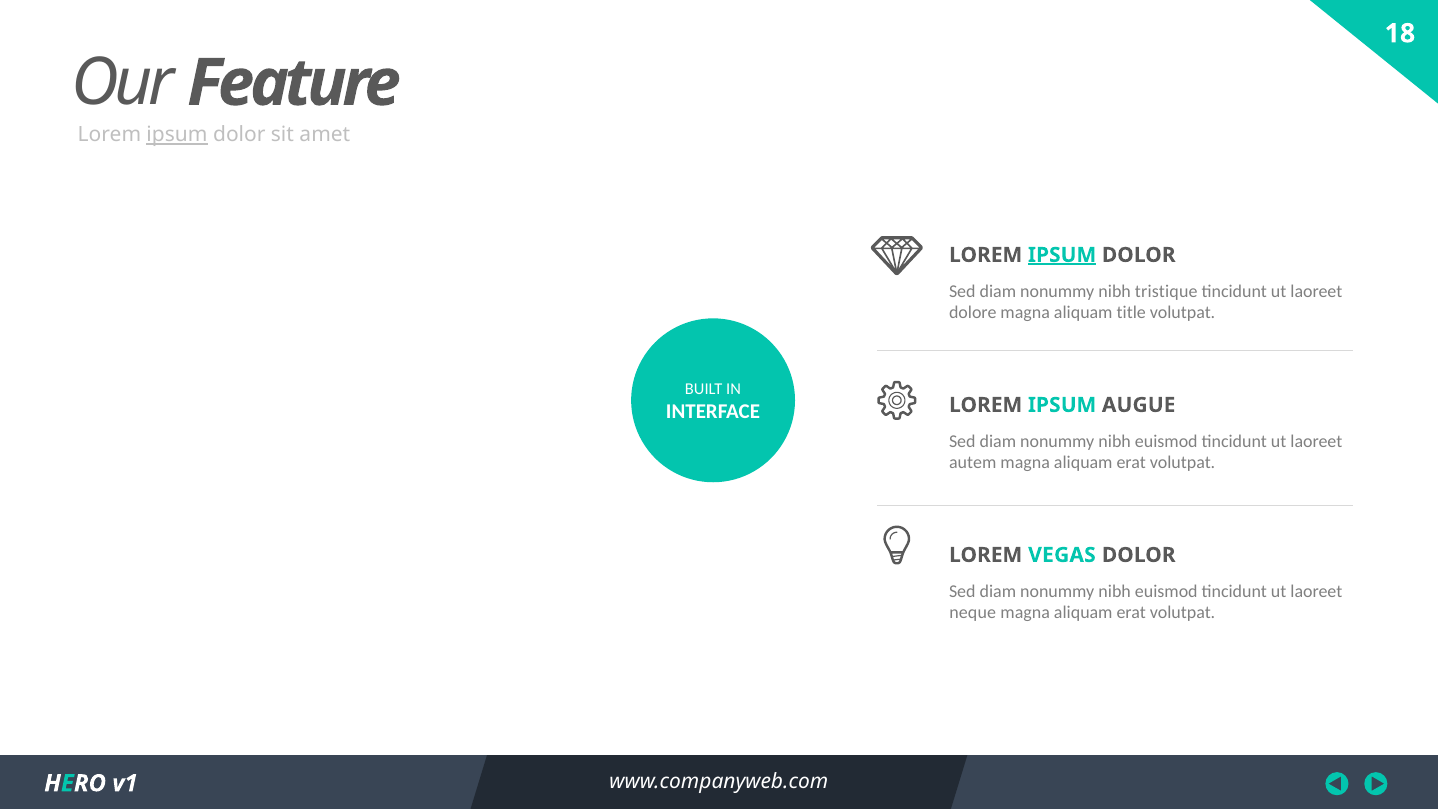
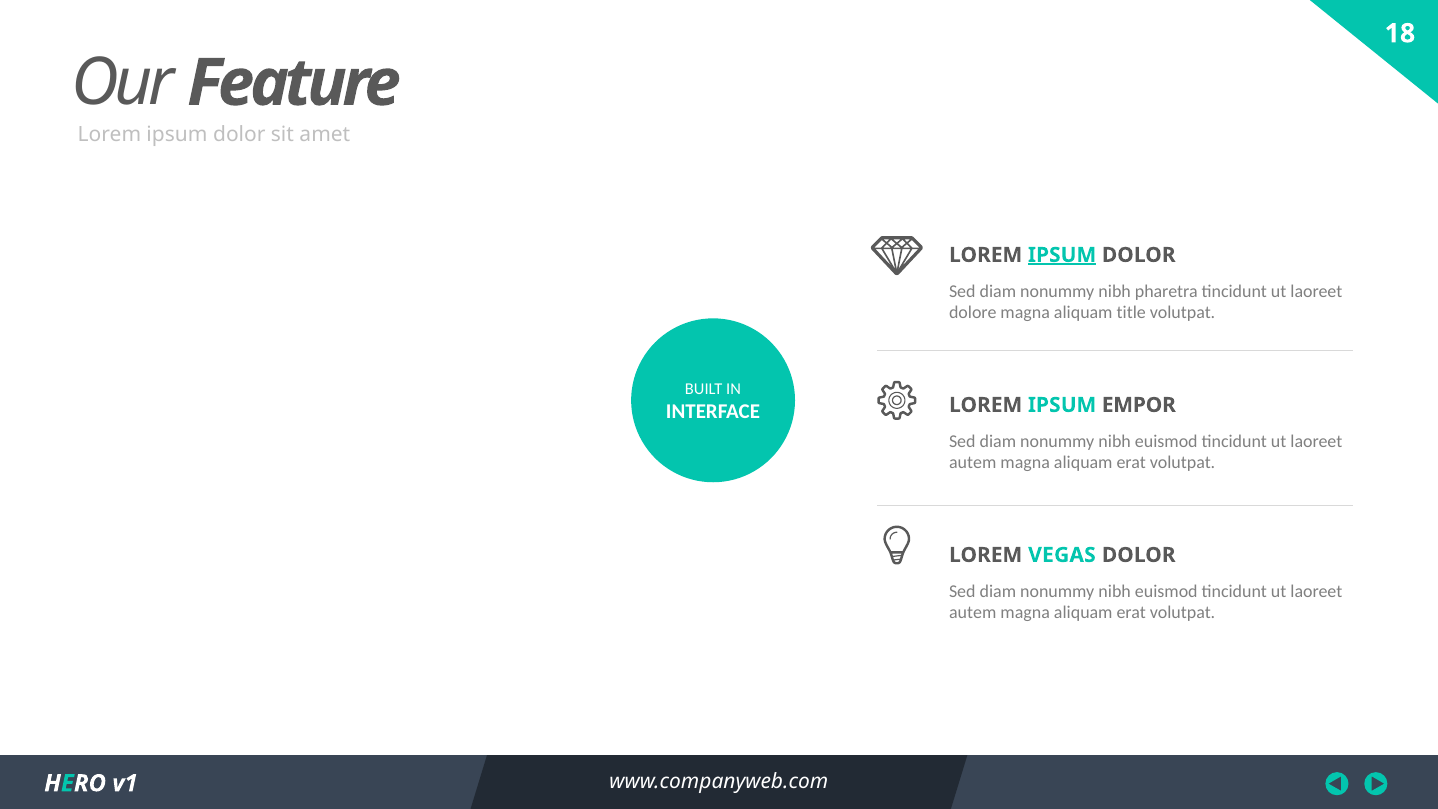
ipsum underline: present -> none (177, 135)
tristique: tristique -> pharetra (1166, 291)
AUGUE: AUGUE -> EMPOR (1139, 405)
neque: neque -> autem (973, 613)
